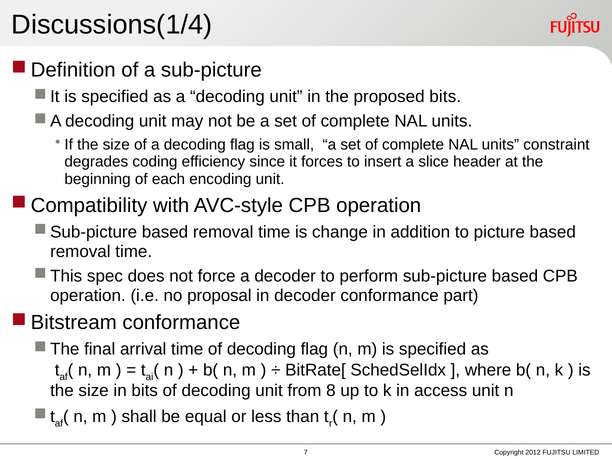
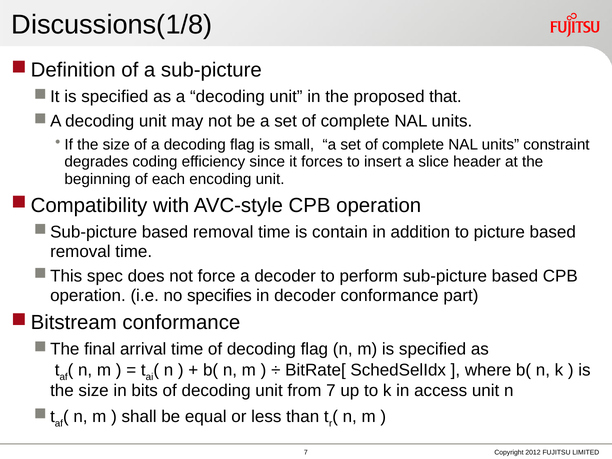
Discussions(1/4: Discussions(1/4 -> Discussions(1/8 (112, 25)
proposed bits: bits -> that (445, 97)
change: change -> contain (340, 232)
proposal: proposal -> specifies (219, 295)
from 8: 8 -> 7 (331, 391)
